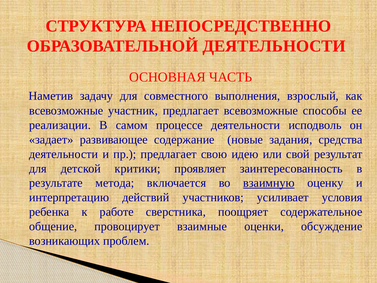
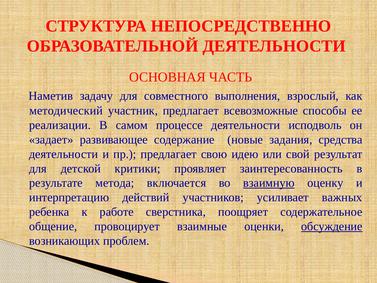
всевозможные: всевозможные -> методический (66, 111)
условия: условия -> важных (342, 197)
обсуждение underline: none -> present (332, 226)
